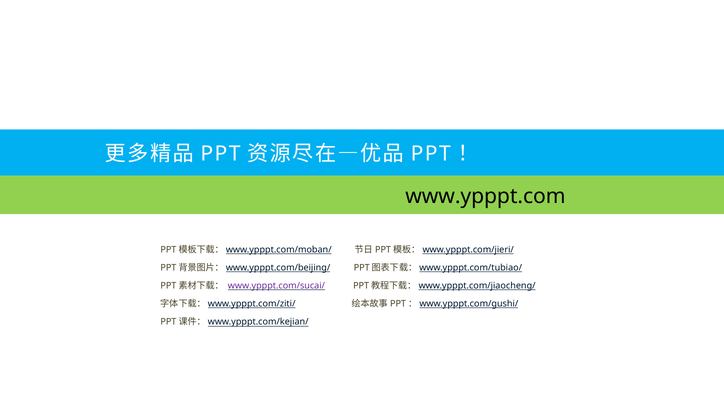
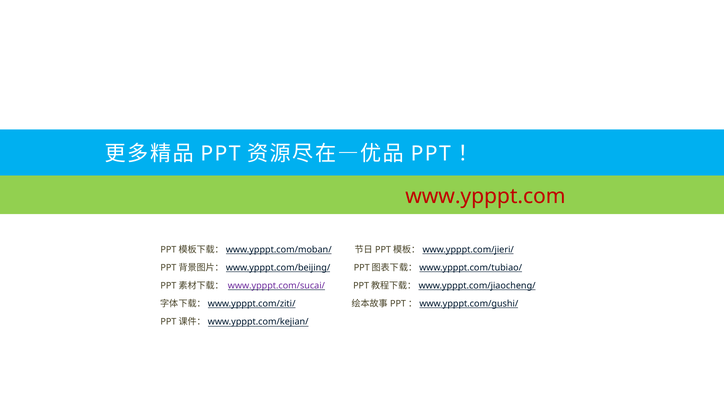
www.ypppt.com colour: black -> red (485, 196)
